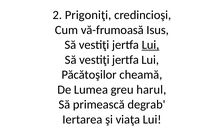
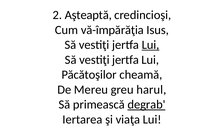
Prigoniţi: Prigoniţi -> Aşteaptă (88, 15)
vă-frumoasă: vă-frumoasă -> vă-împărăţia (112, 30)
Lumea: Lumea -> Mereu (91, 90)
degrab underline: none -> present (146, 105)
